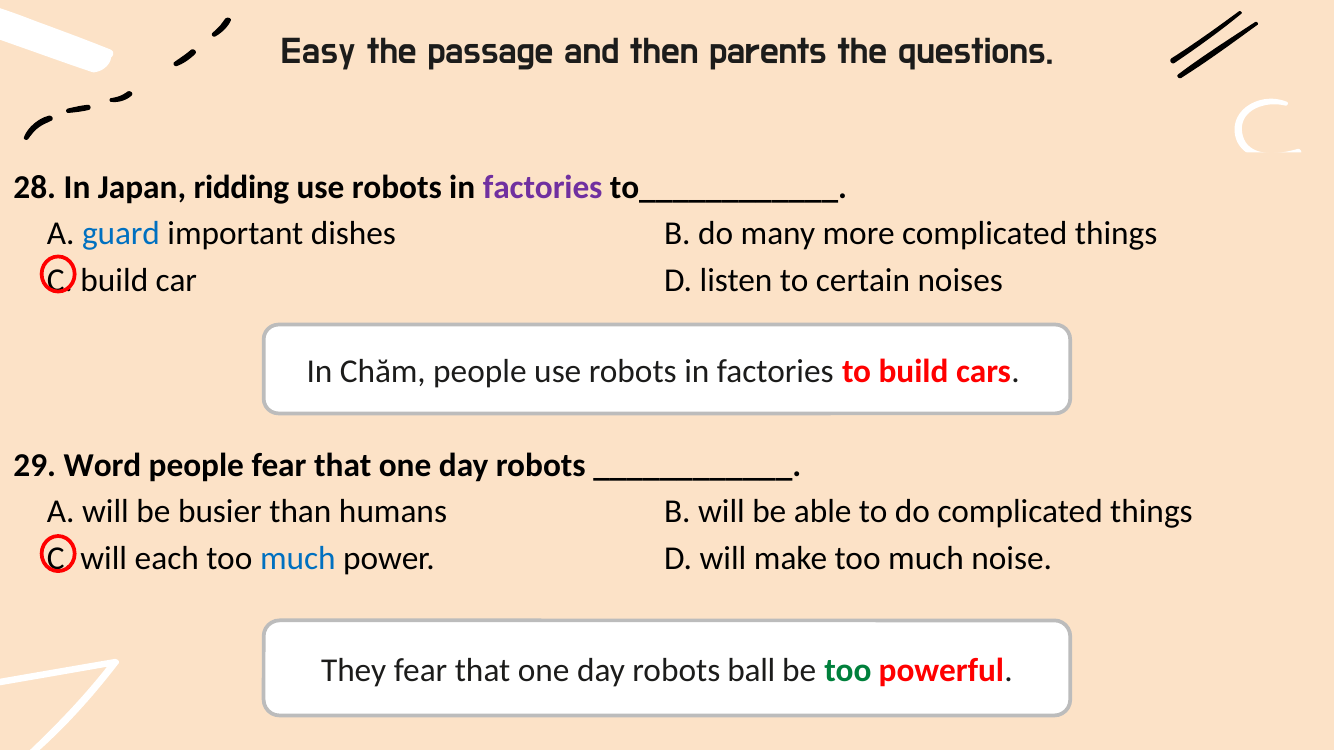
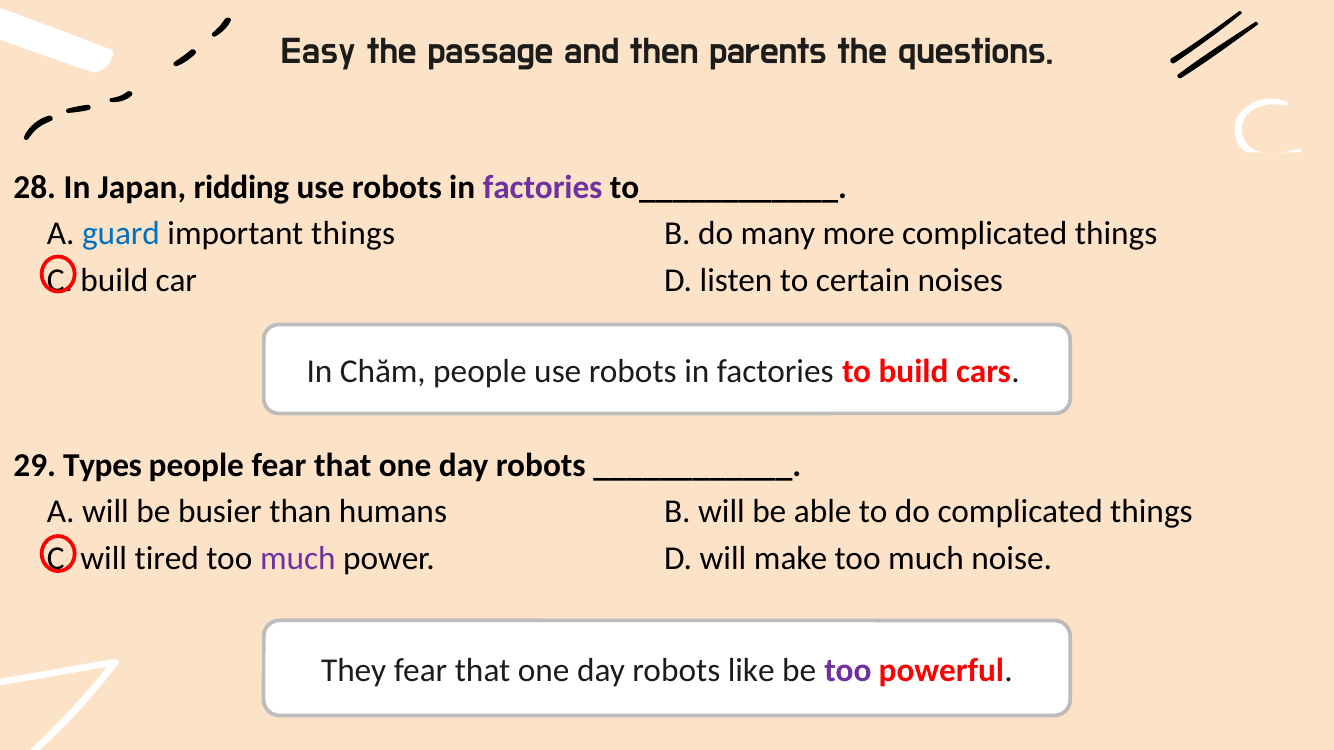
important dishes: dishes -> things (353, 234)
Word: Word -> Types (103, 466)
each: each -> tired (167, 558)
much colour: blue -> purple (298, 558)
ball: ball -> like (751, 671)
too colour: green -> purple (848, 671)
